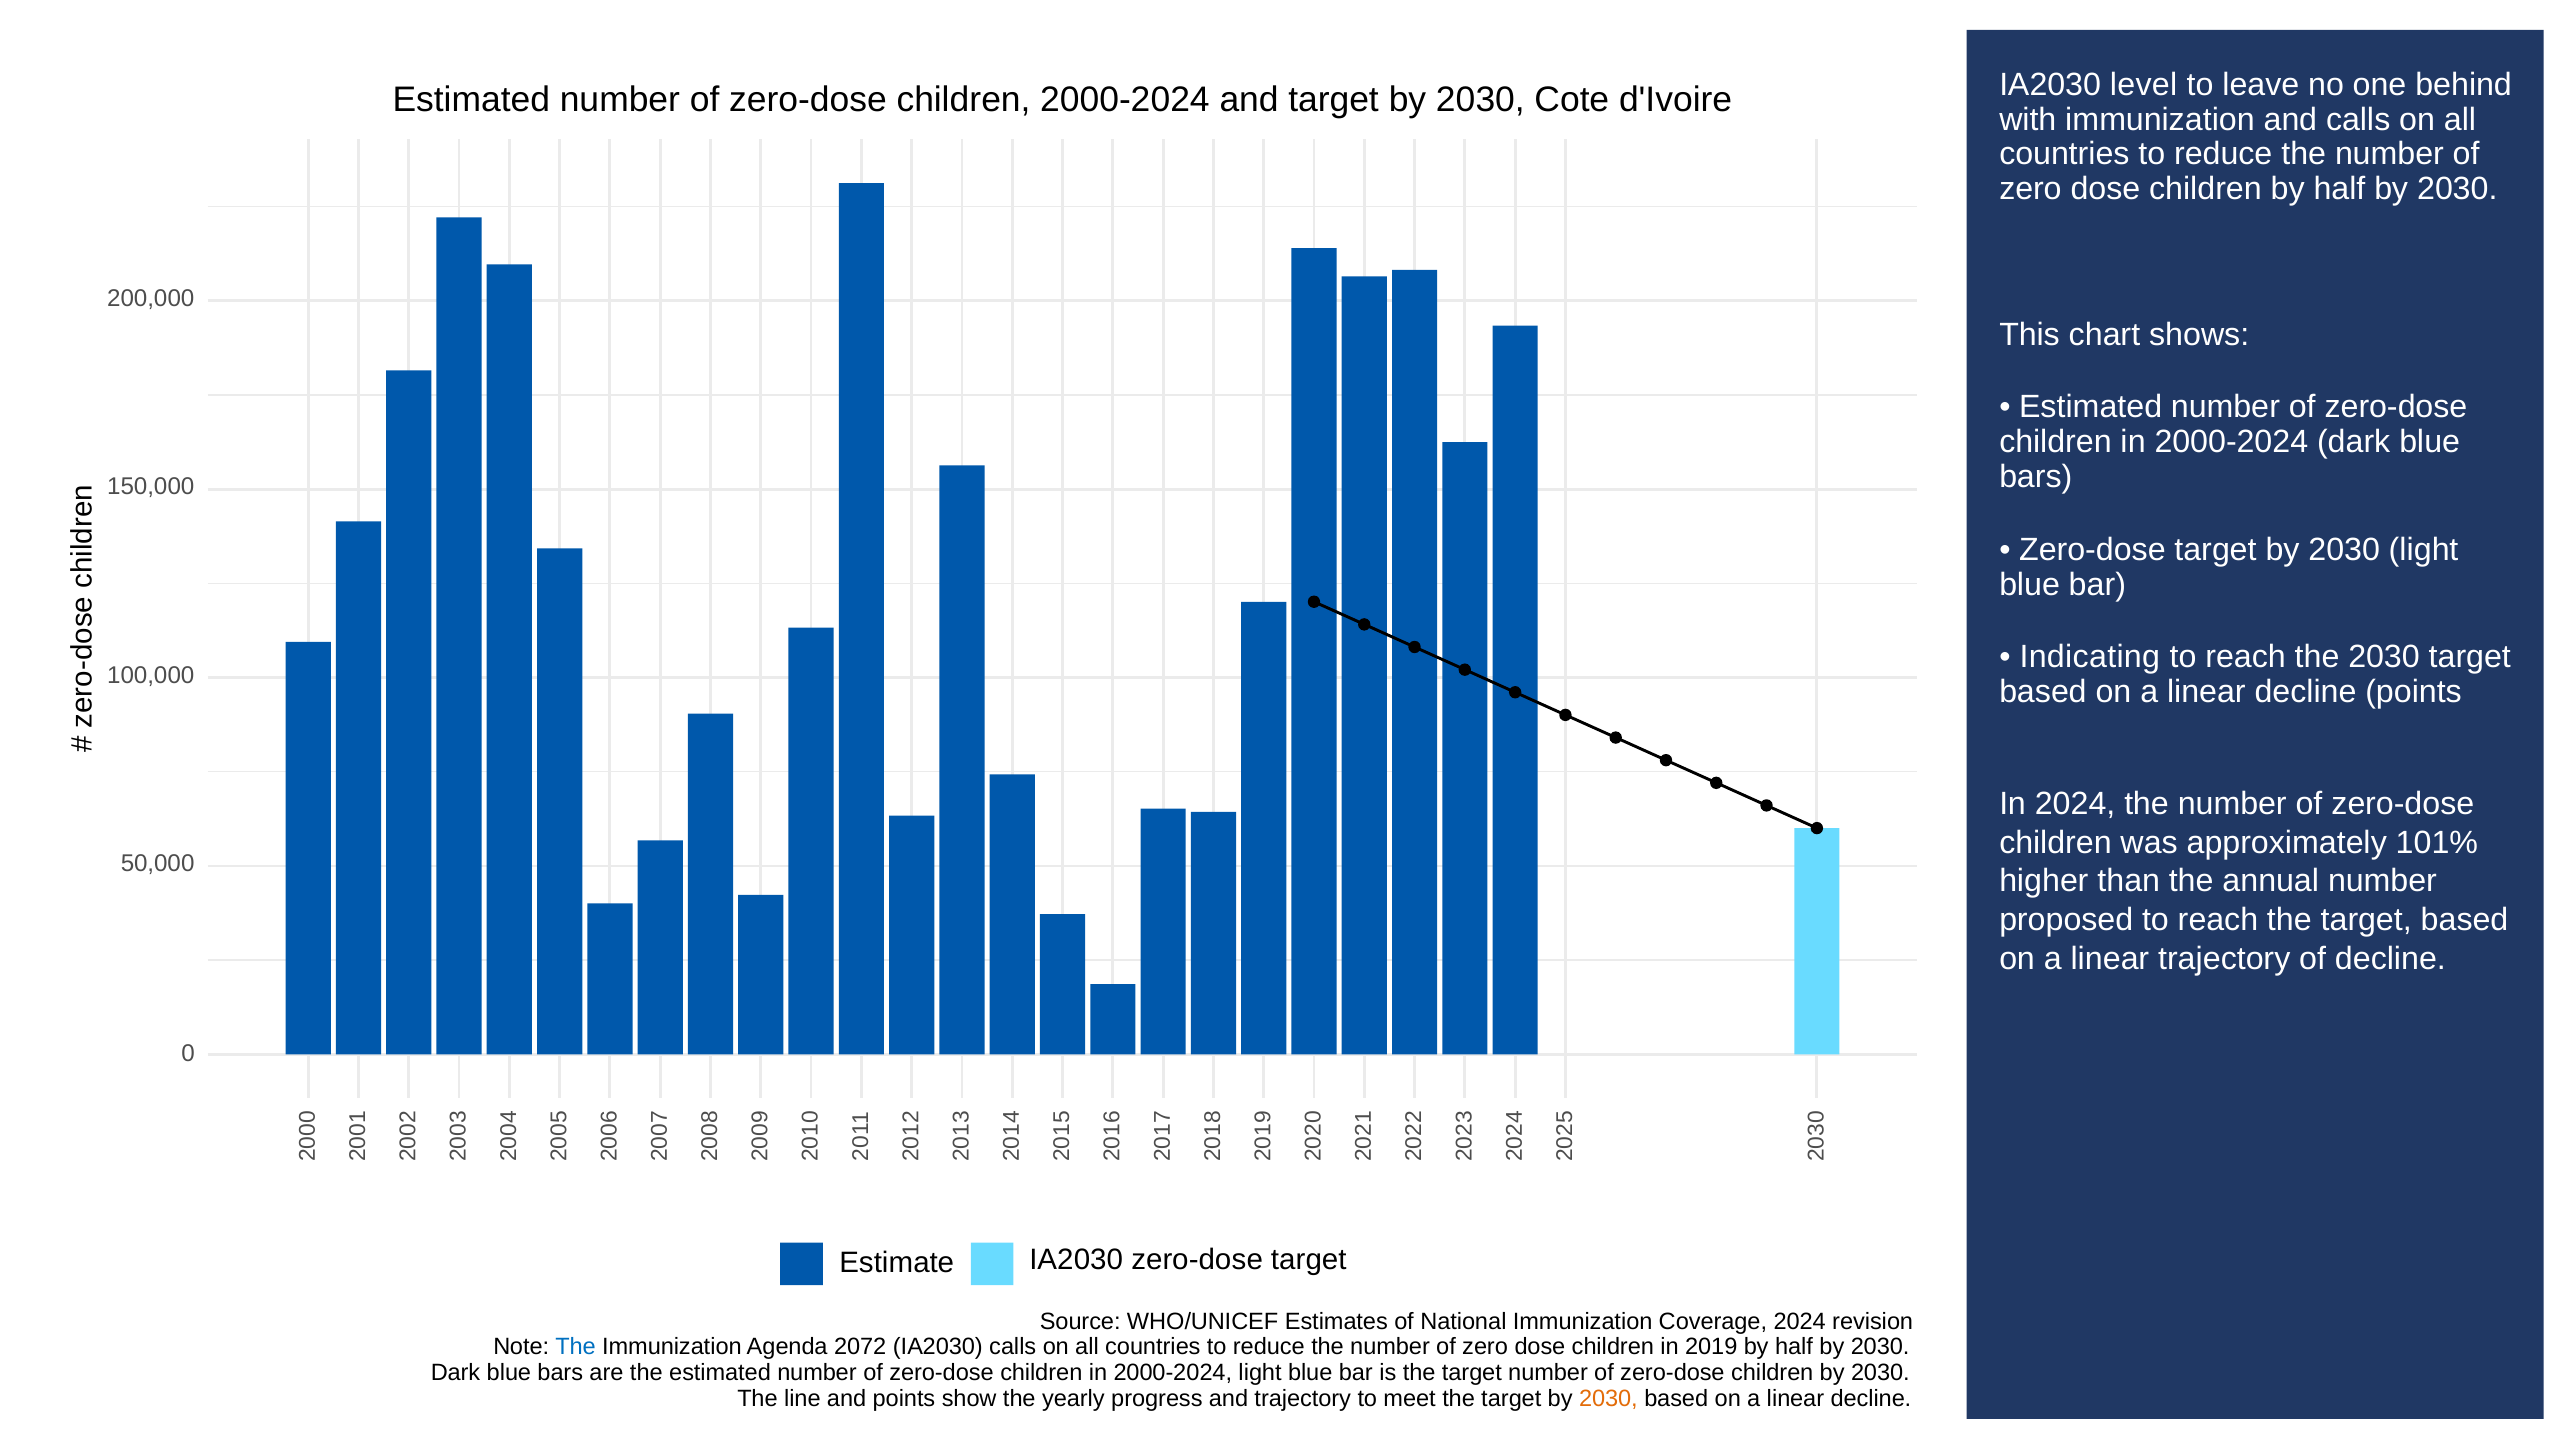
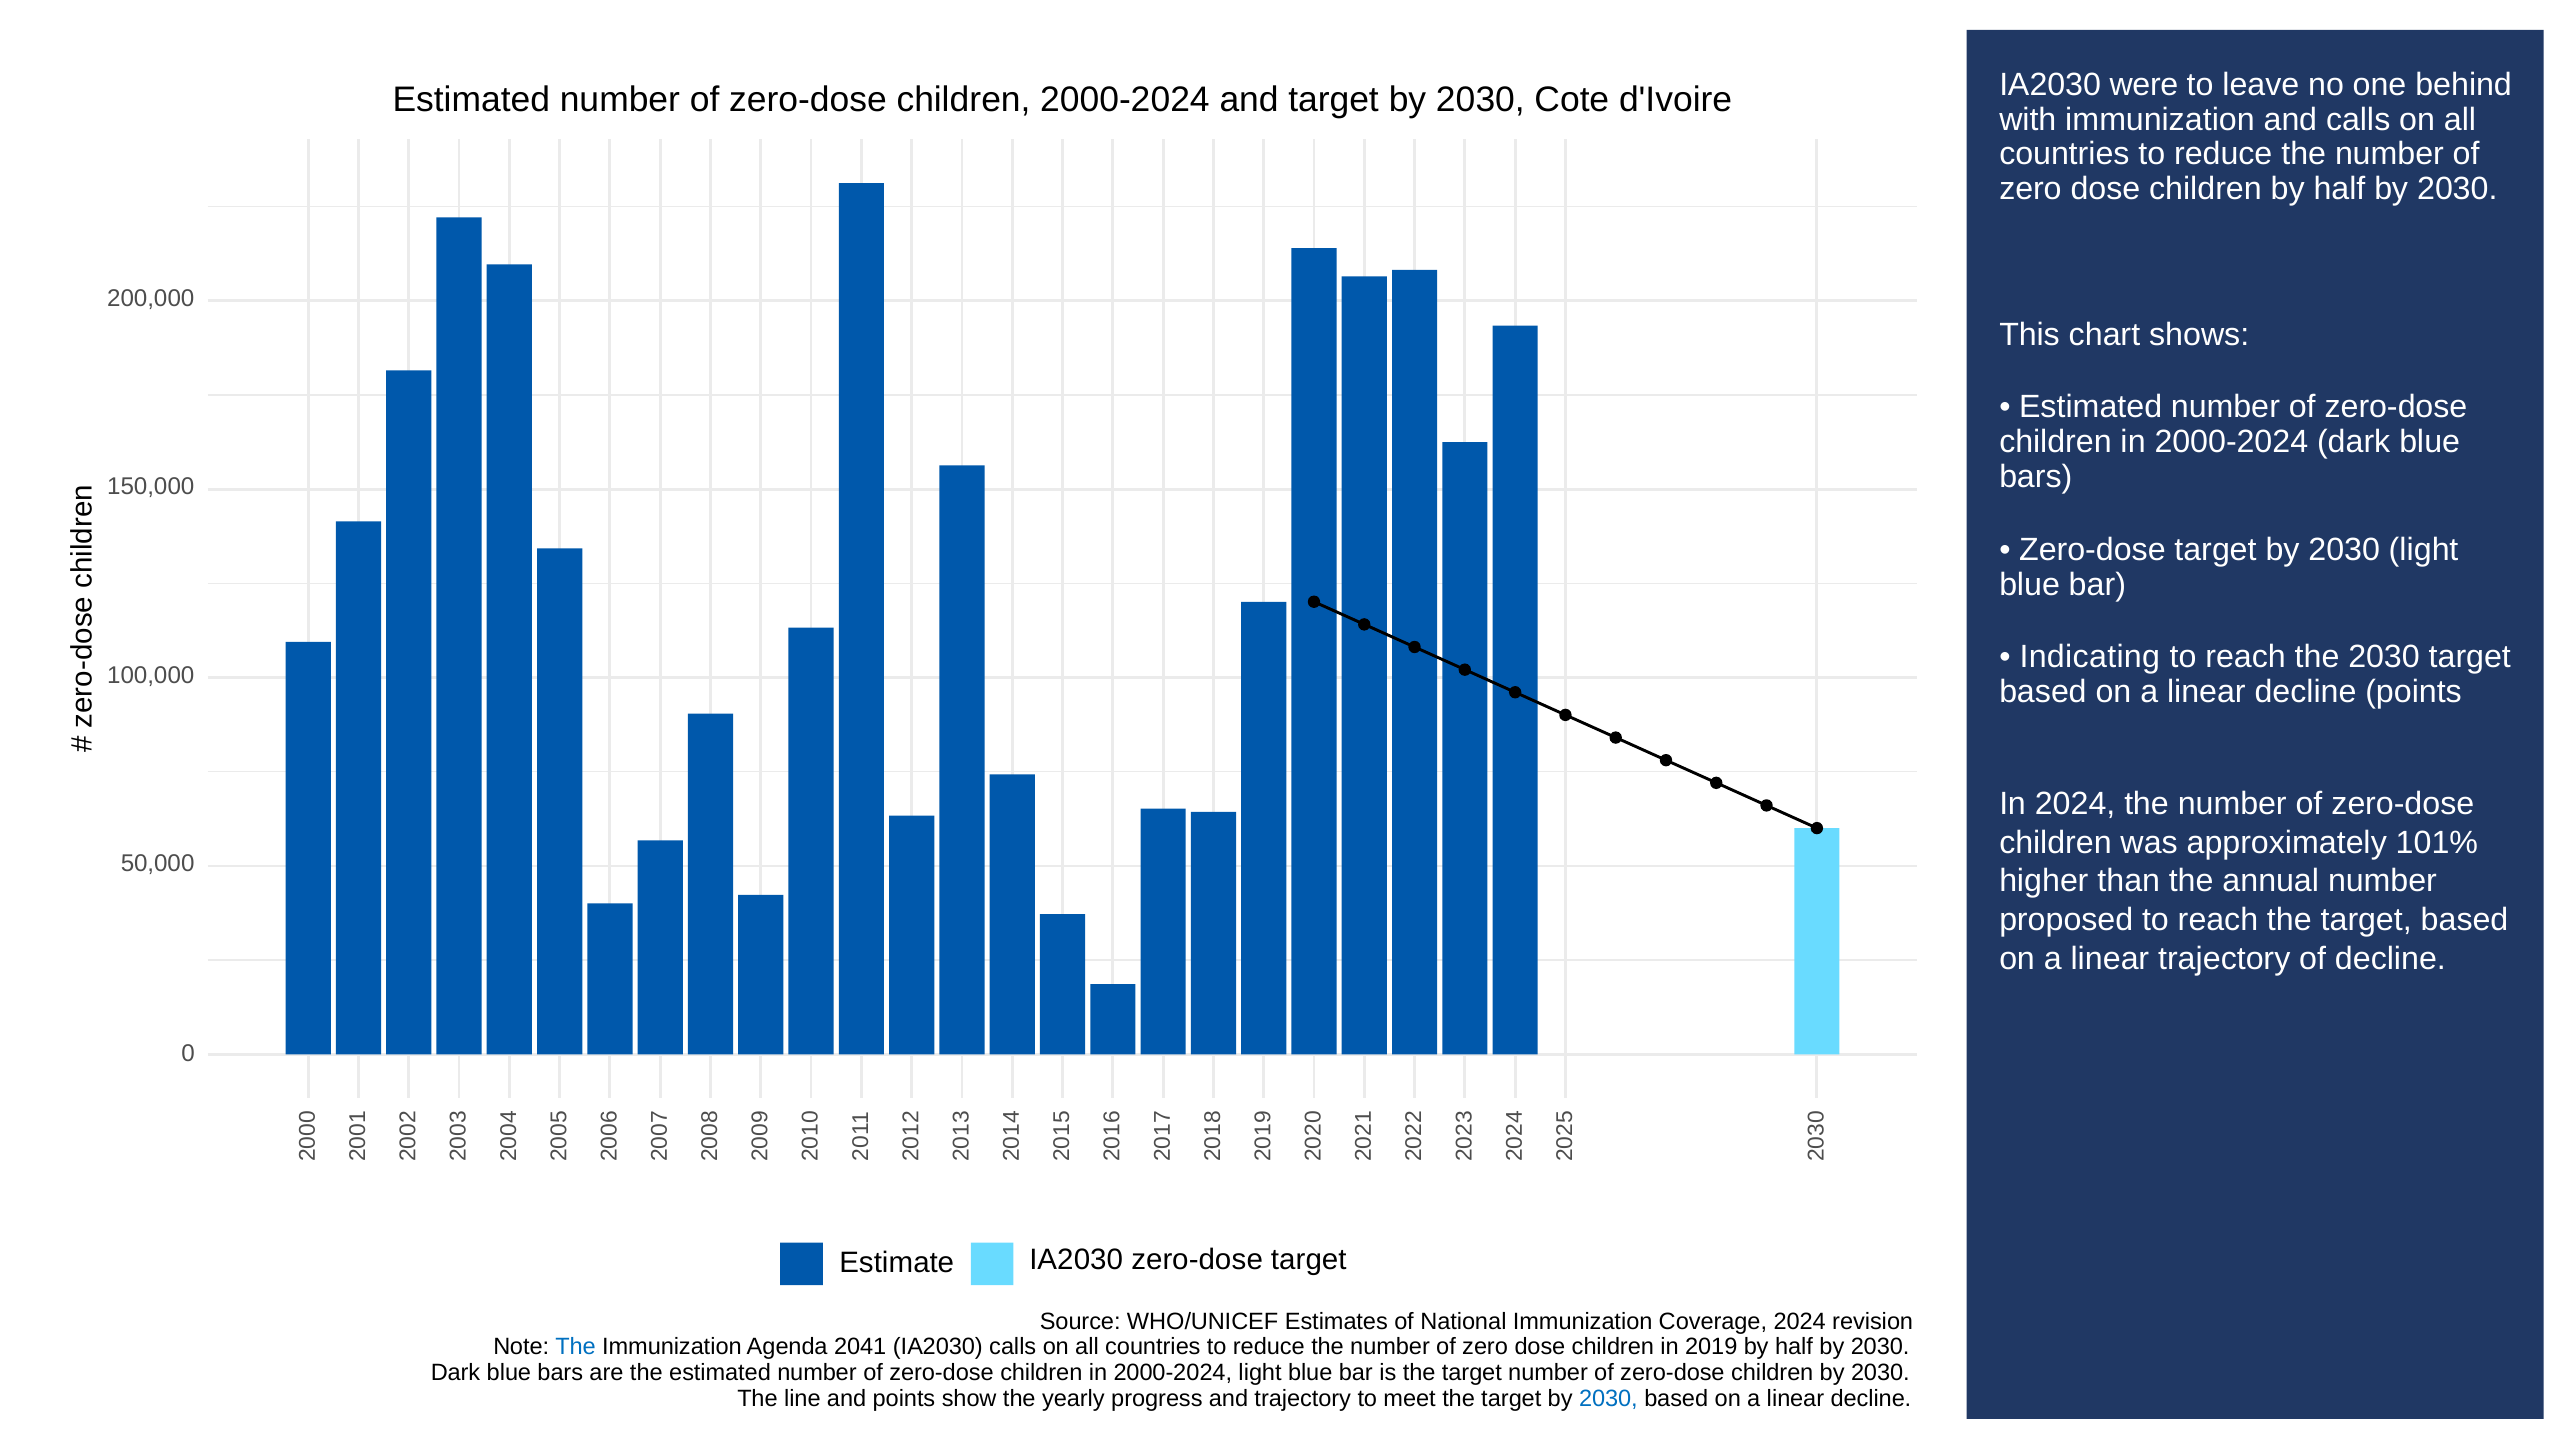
level: level -> were (2144, 85)
2072: 2072 -> 2041 (860, 1347)
2030 colour: orange -> blue (1608, 1398)
